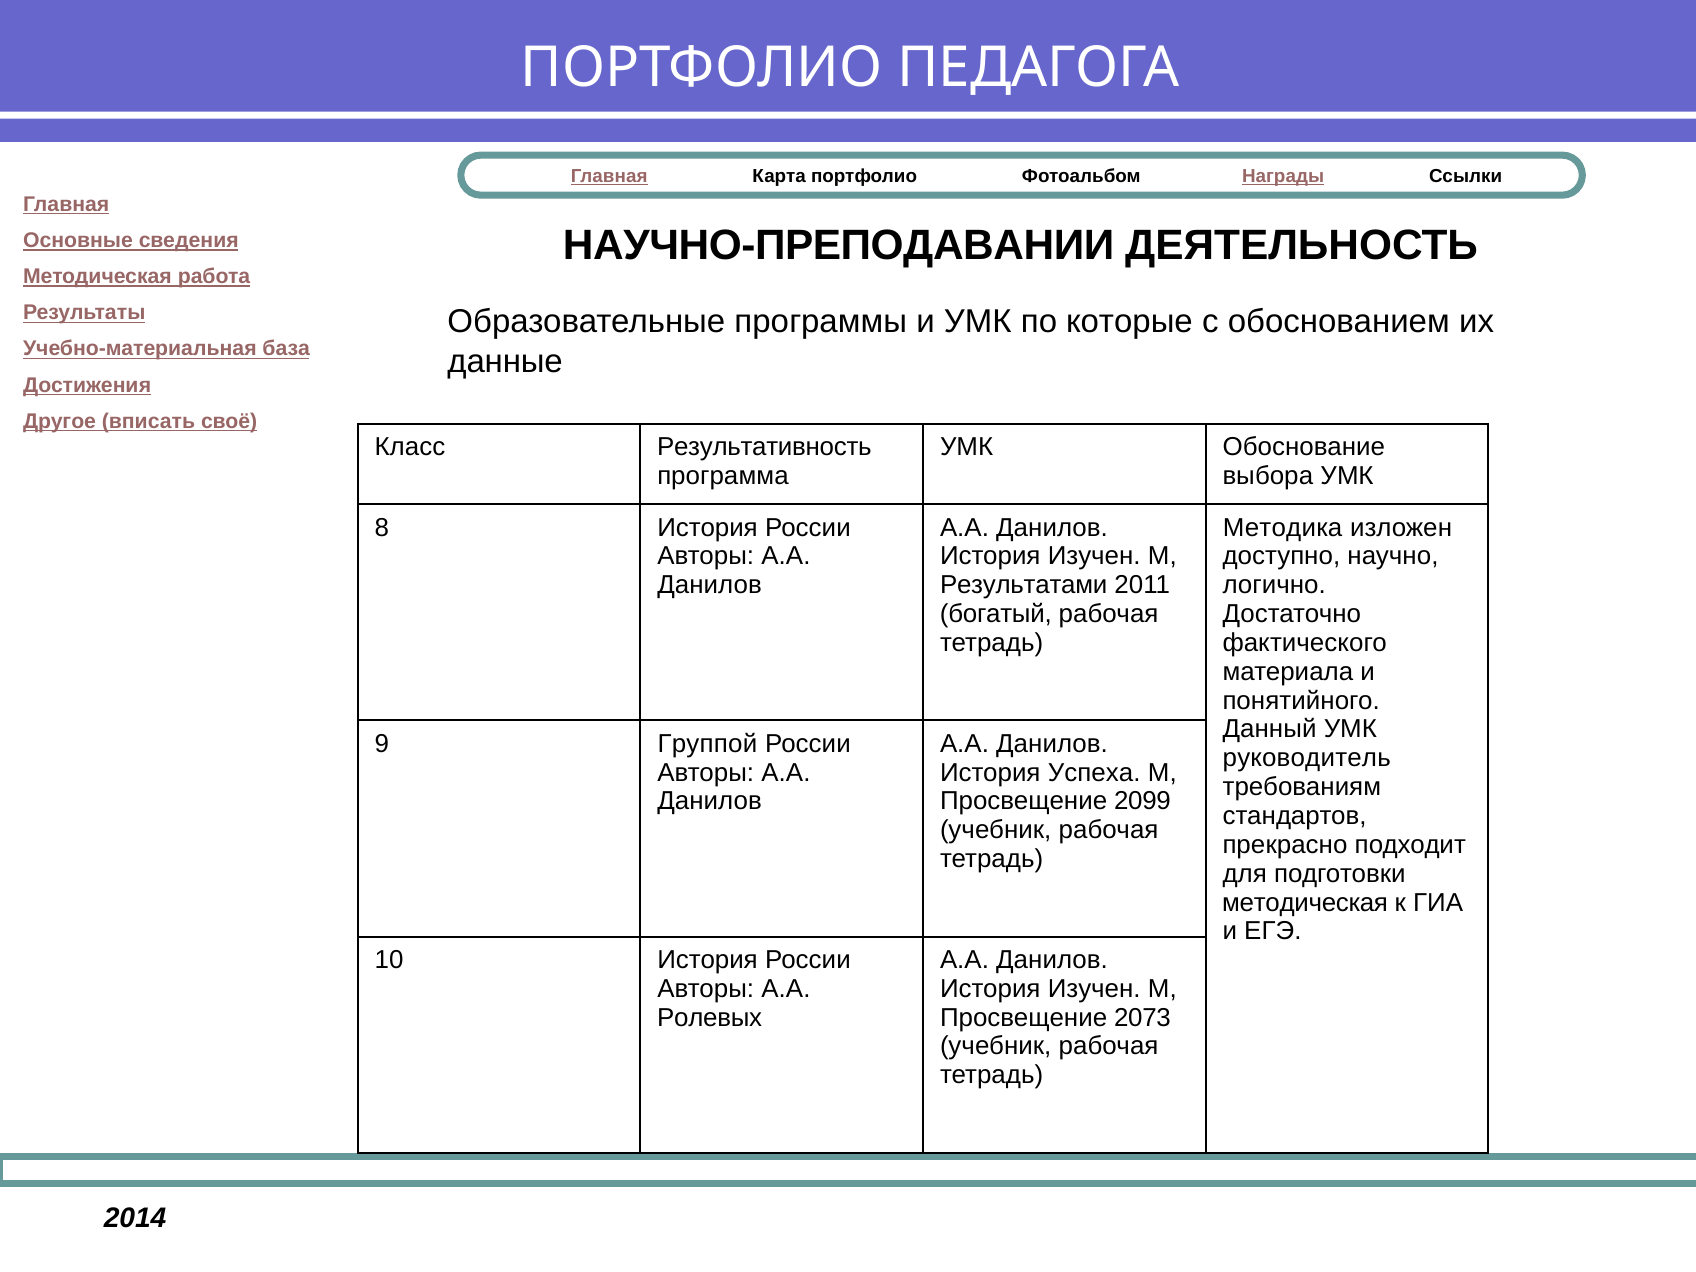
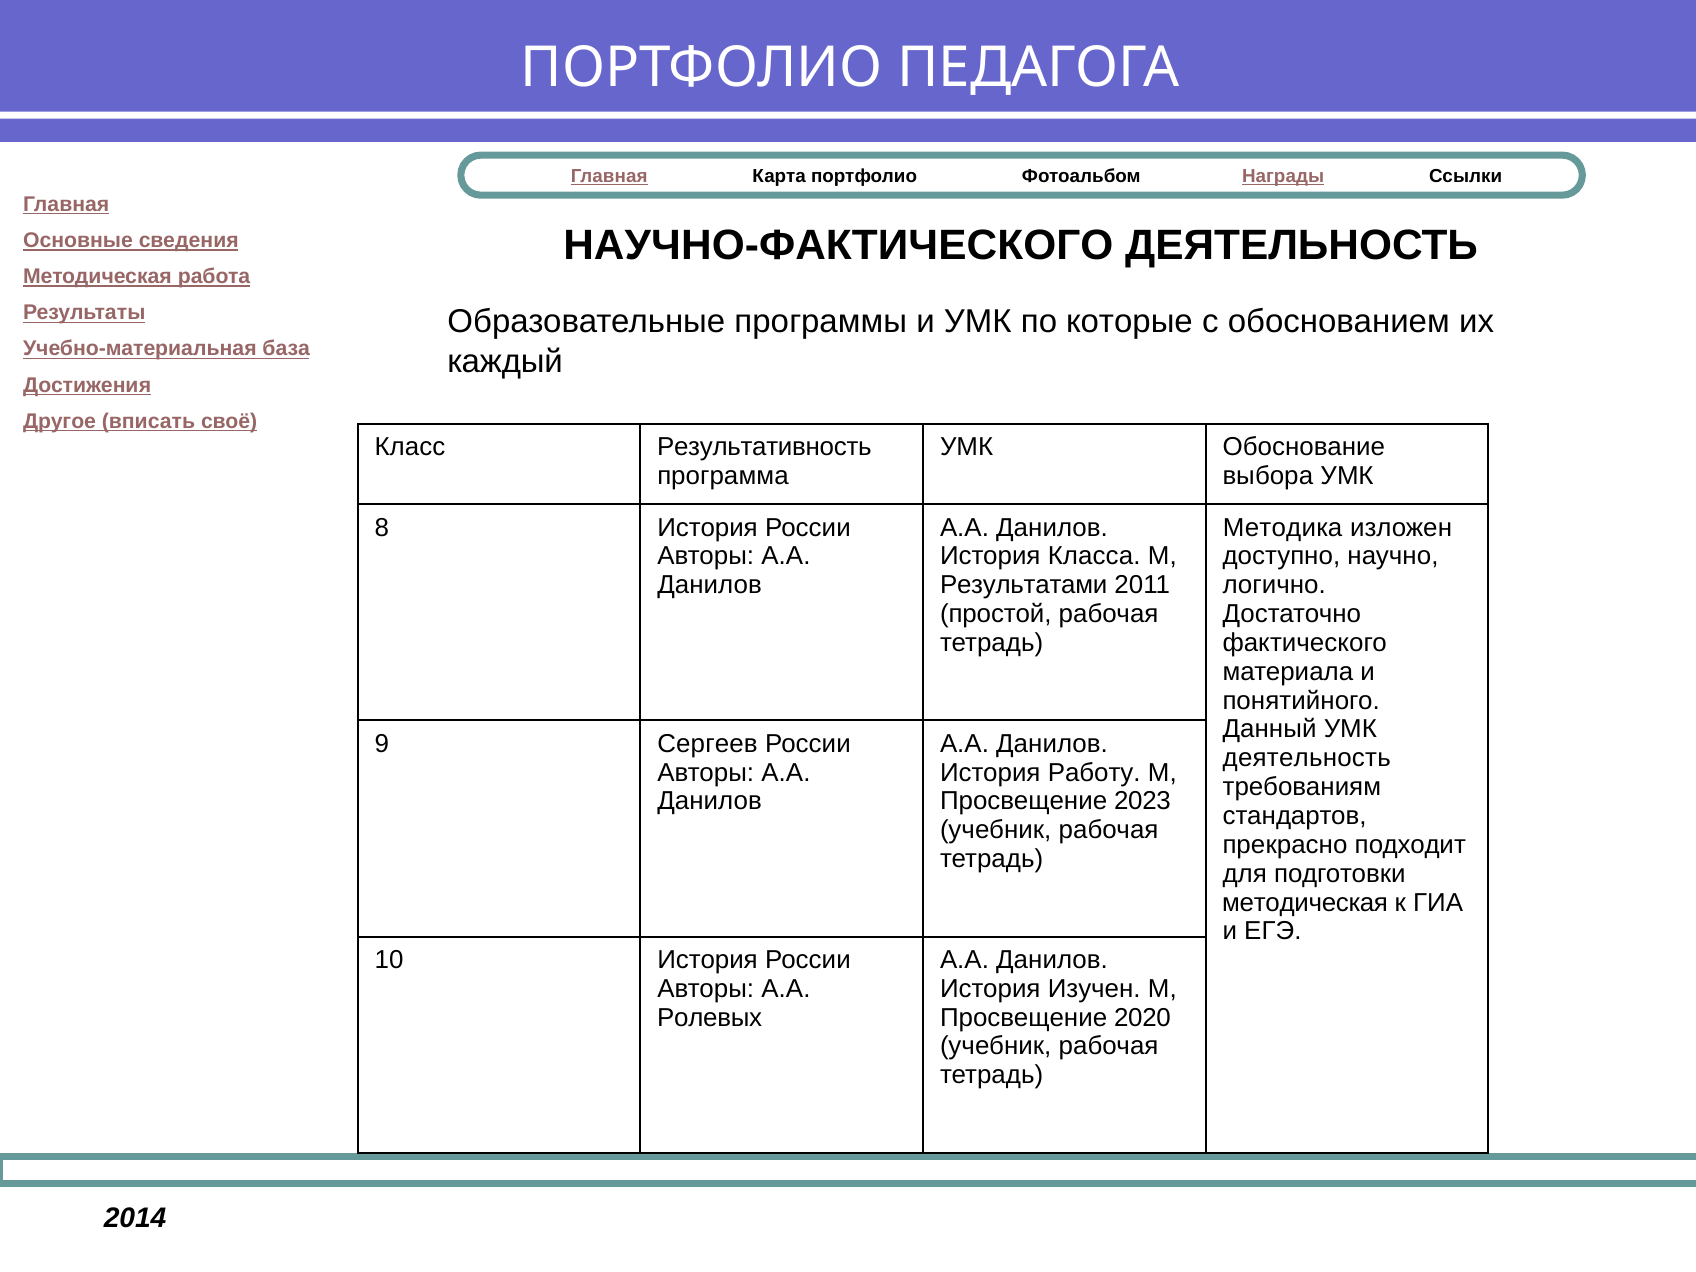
НАУЧНО-ПРЕПОДАВАНИИ: НАУЧНО-ПРЕПОДАВАНИИ -> НАУЧНО-ФАКТИЧЕСКОГО (838, 246)
данные: данные -> каждый (505, 362)
Изучен: Изучен -> Класса (1094, 556)
богатый: богатый -> простой (996, 614)
Группой: Группой -> Сергеев (707, 744)
руководитель: руководитель -> деятельность (1307, 758)
Успеха: Успеха -> Работу (1094, 773)
2099: 2099 -> 2023 (1142, 801)
2073: 2073 -> 2020 (1142, 1018)
